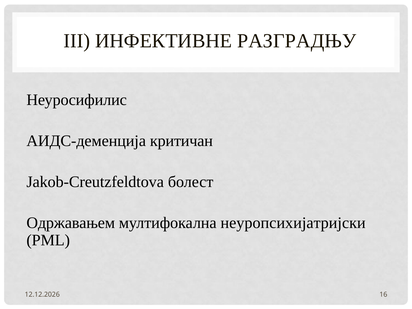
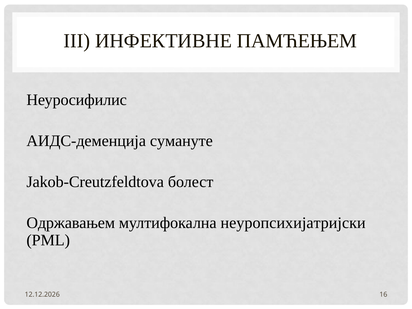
РАЗГРАДЊУ: РАЗГРАДЊУ -> ПАМЋЕЊЕМ (297, 41)
критичан: критичан -> сумануте (181, 141)
